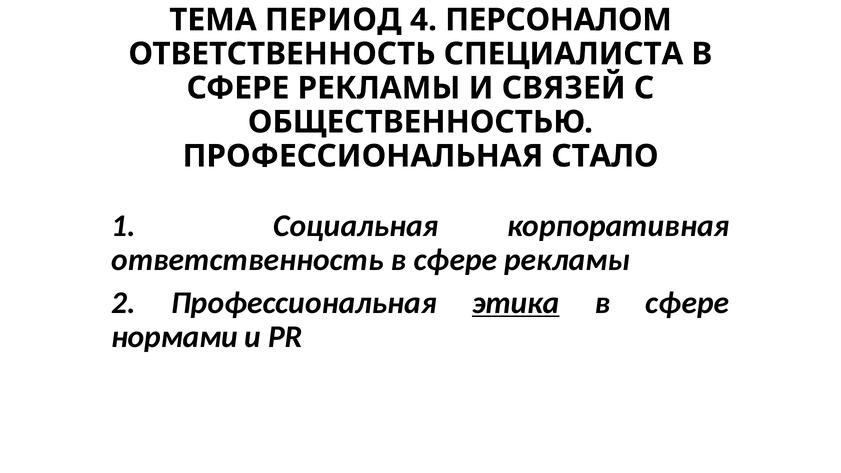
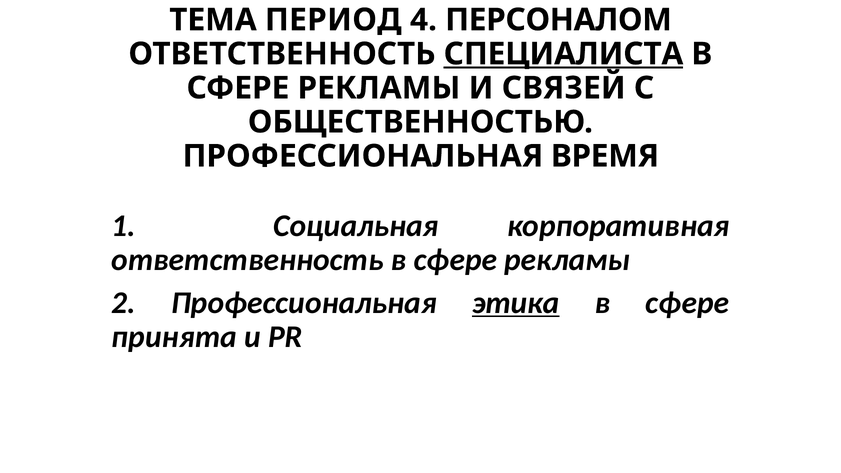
СПЕЦИАЛИСТА underline: none -> present (564, 54)
СТАЛО: СТАЛО -> ВРЕМЯ (605, 156)
нормами: нормами -> принята (174, 337)
